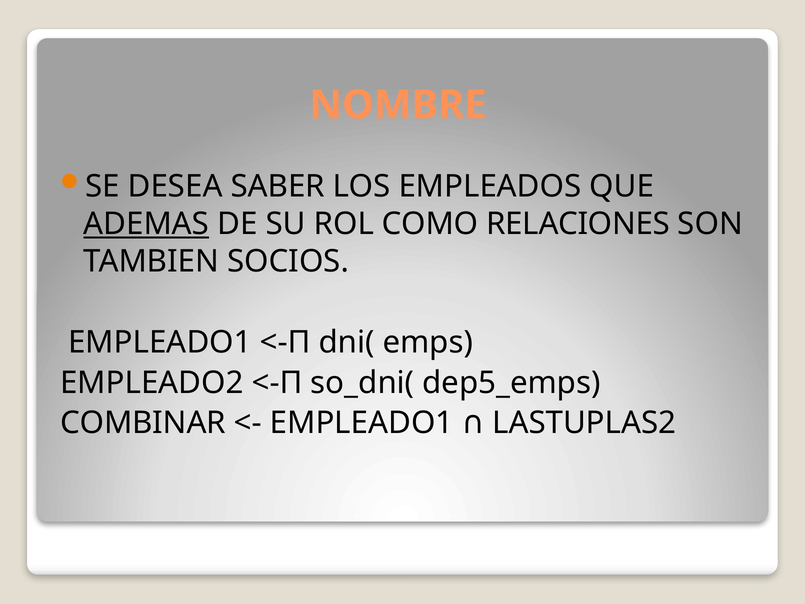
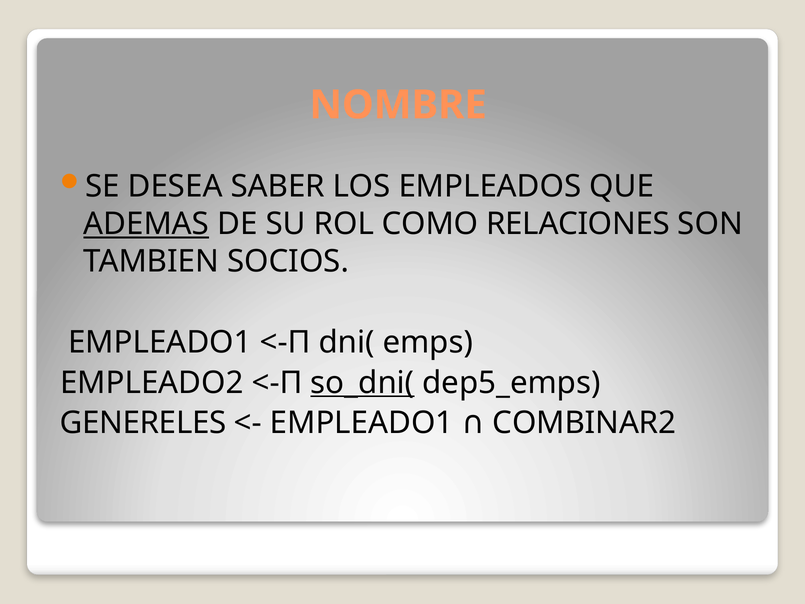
so_dni( underline: none -> present (362, 383)
COMBINAR: COMBINAR -> GENERELES (143, 423)
LASTUPLAS2: LASTUPLAS2 -> COMBINAR2 (584, 423)
